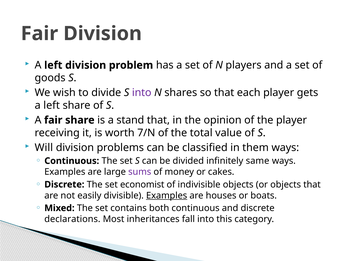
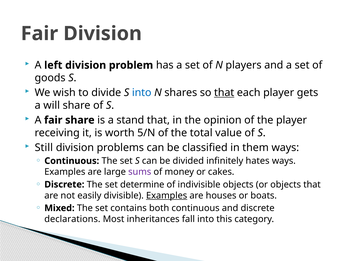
into colour: purple -> blue (142, 92)
that underline: none -> present (224, 92)
left: left -> will (52, 105)
7/N: 7/N -> 5/N (146, 132)
Will: Will -> Still (44, 147)
same: same -> hates (258, 160)
economist: economist -> determine (142, 184)
